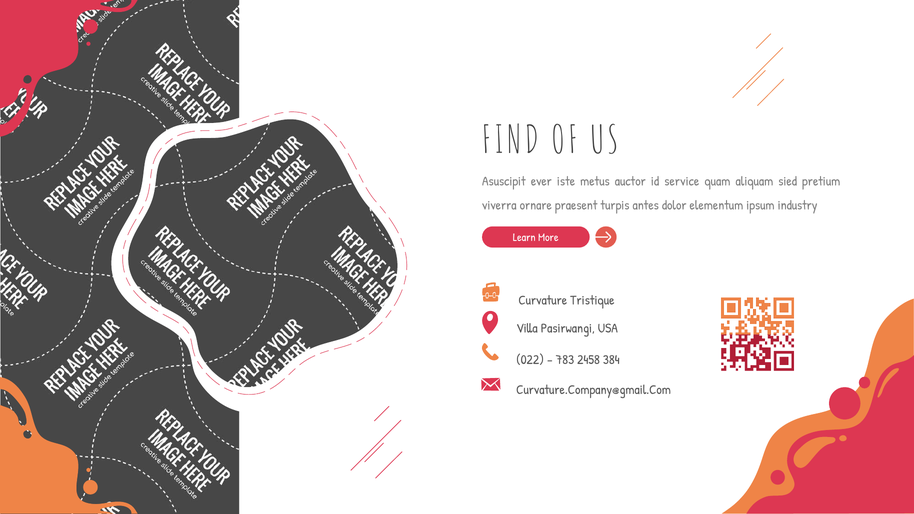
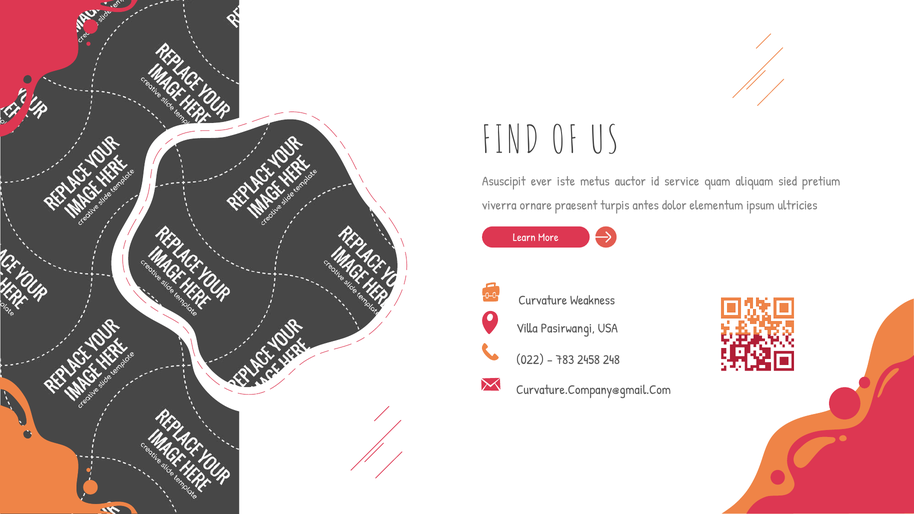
industry: industry -> ultricies (798, 205)
Tristique: Tristique -> Weakness (592, 300)
384: 384 -> 248 (611, 360)
